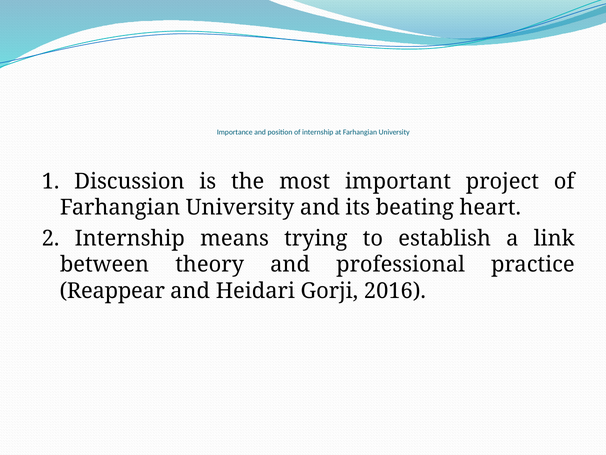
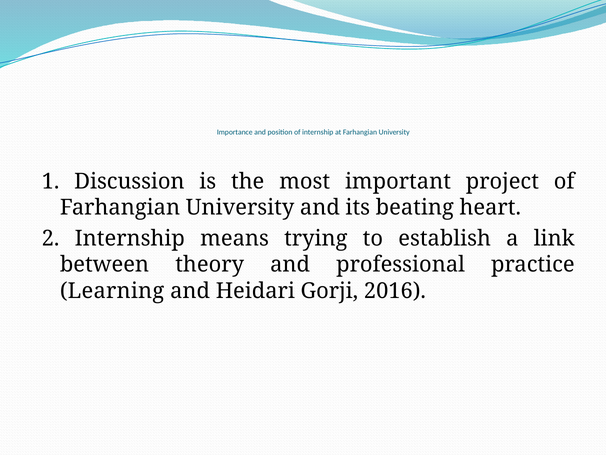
Reappear: Reappear -> Learning (112, 291)
